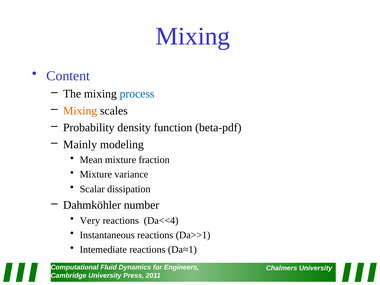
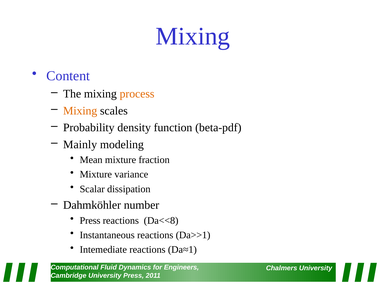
process colour: blue -> orange (137, 94)
Very: Very -> Press (90, 220)
Da<<4: Da<<4 -> Da<<8 (161, 220)
